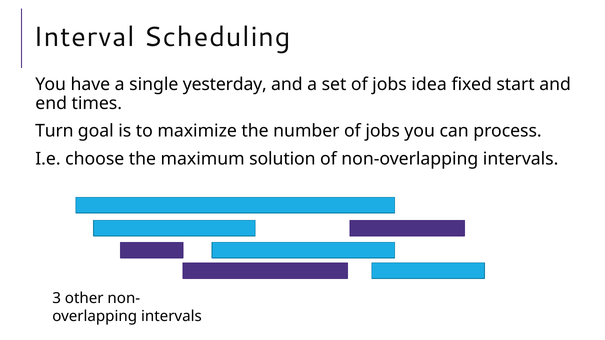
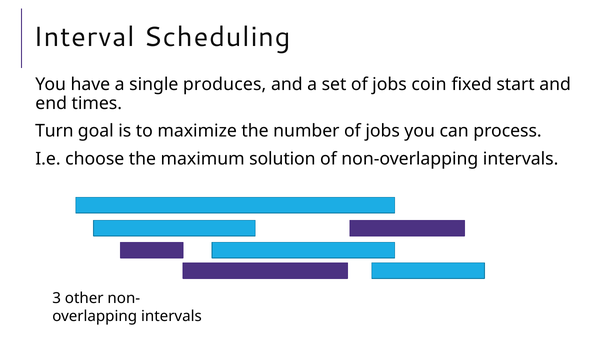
yesterday: yesterday -> produces (225, 84)
idea: idea -> coin (429, 84)
